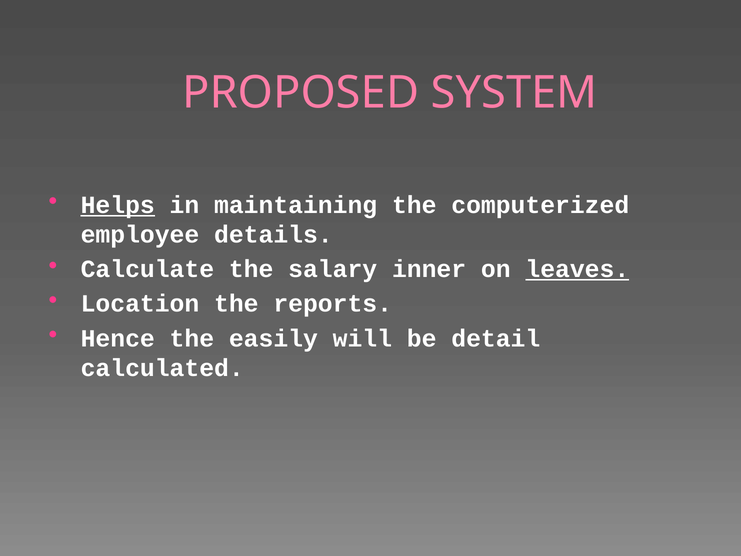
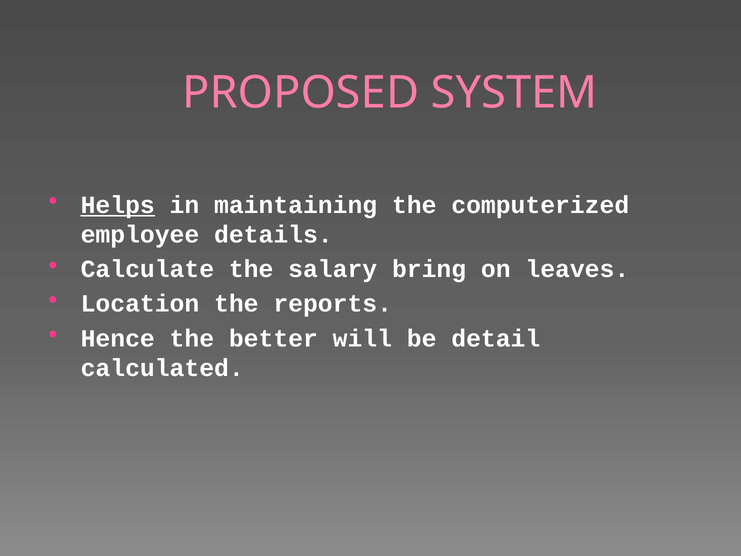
inner: inner -> bring (429, 269)
leaves underline: present -> none (577, 269)
easily: easily -> better (273, 338)
